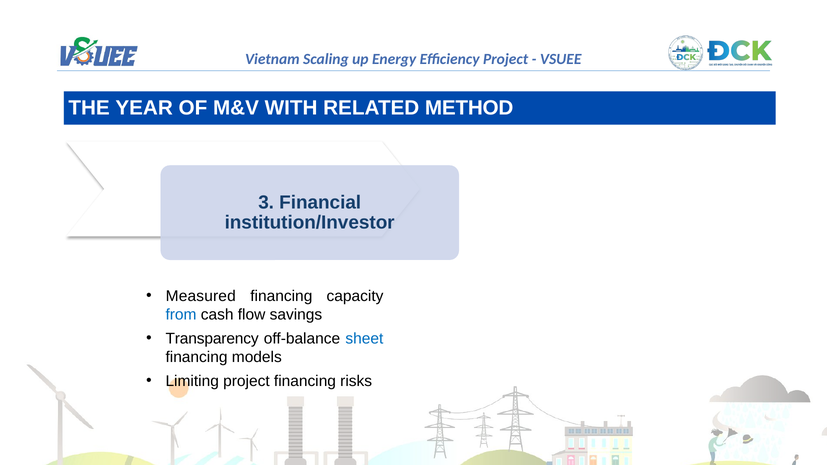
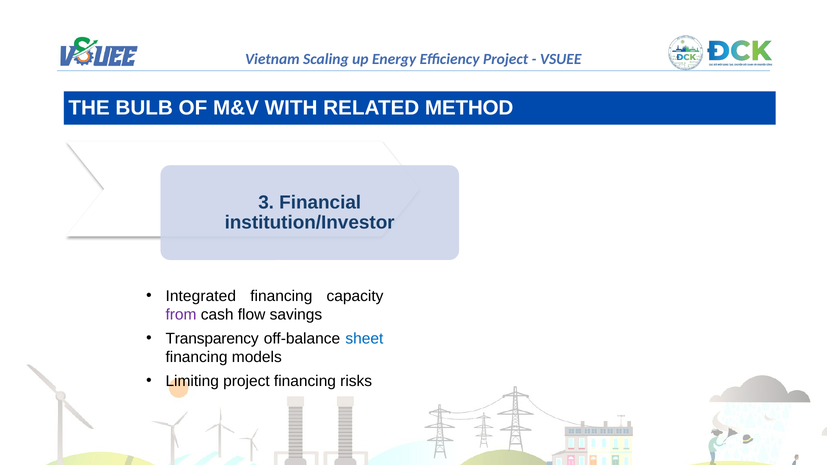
YEAR: YEAR -> BULB (144, 108)
Measured: Measured -> Integrated (201, 296)
from colour: blue -> purple (181, 315)
